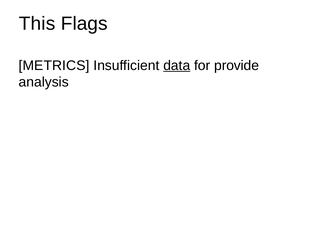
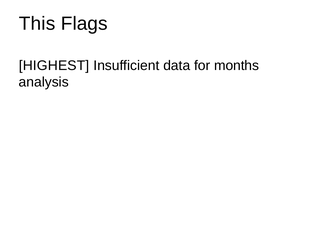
METRICS: METRICS -> HIGHEST (54, 65)
data underline: present -> none (177, 65)
provide: provide -> months (237, 65)
